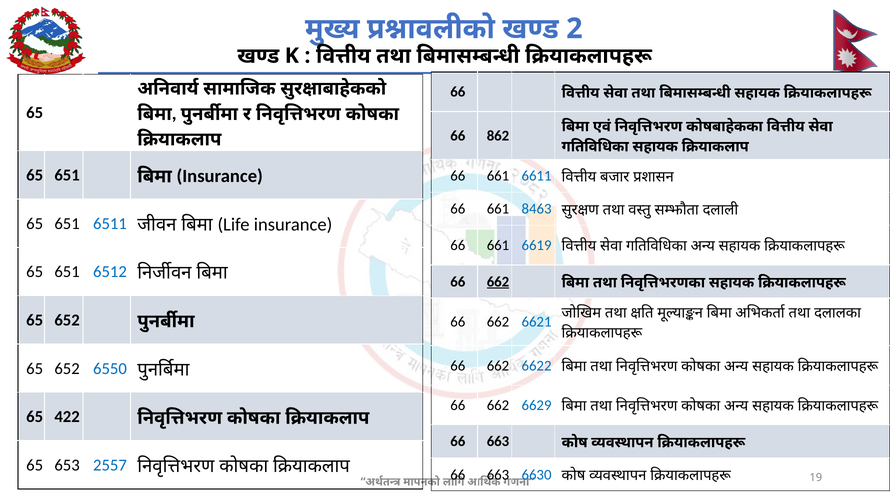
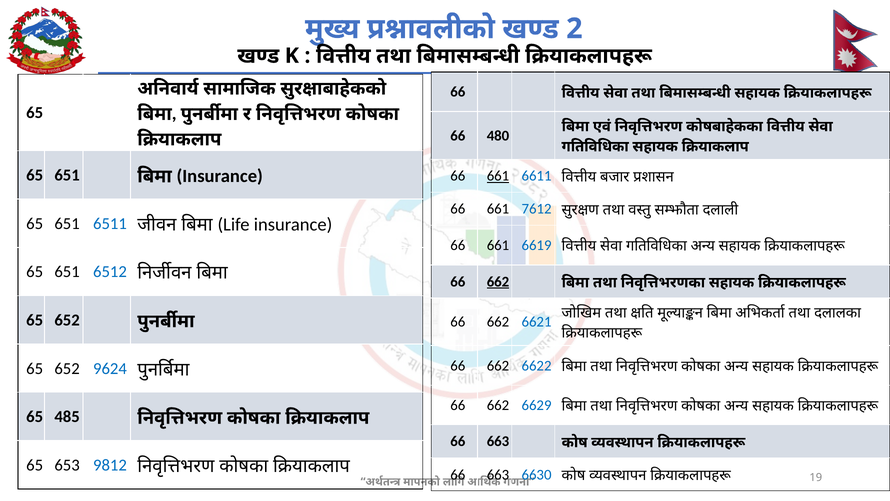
862: 862 -> 480 (498, 136)
661 underline: none -> present (498, 176)
8463: 8463 -> 7612 (537, 209)
6550: 6550 -> 9624 (110, 368)
422: 422 -> 485 (67, 416)
2557: 2557 -> 9812 (110, 465)
